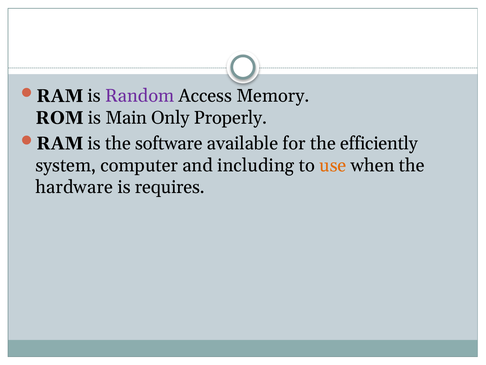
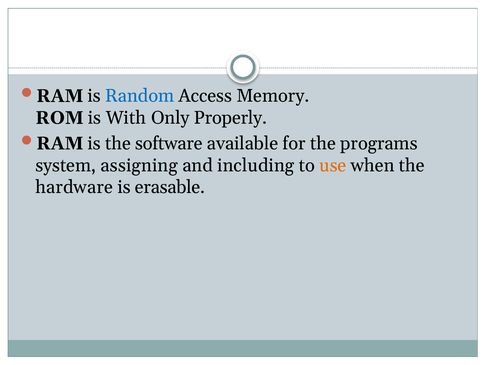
Random colour: purple -> blue (140, 96)
Main: Main -> With (126, 118)
efficiently: efficiently -> programs (379, 143)
computer: computer -> assigning (139, 165)
requires: requires -> erasable (170, 187)
